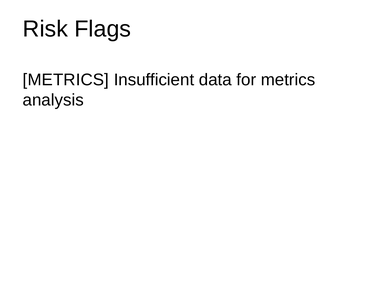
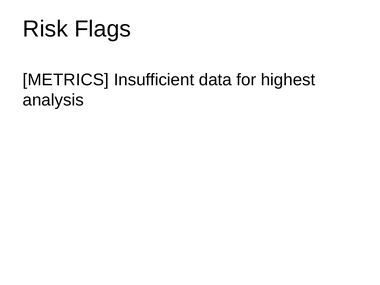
for metrics: metrics -> highest (288, 80)
